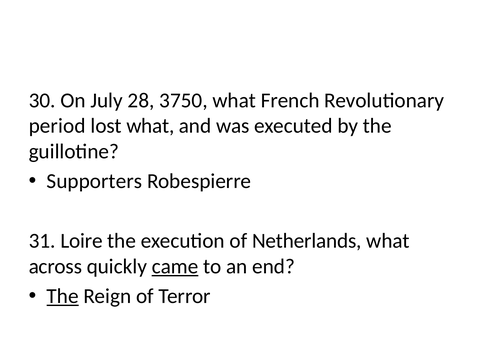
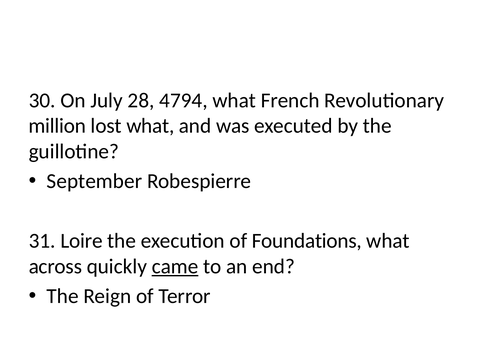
3750: 3750 -> 4794 (183, 100)
period: period -> million (57, 126)
Supporters: Supporters -> September (94, 181)
Netherlands: Netherlands -> Foundations (307, 241)
The underline: present -> none (63, 296)
